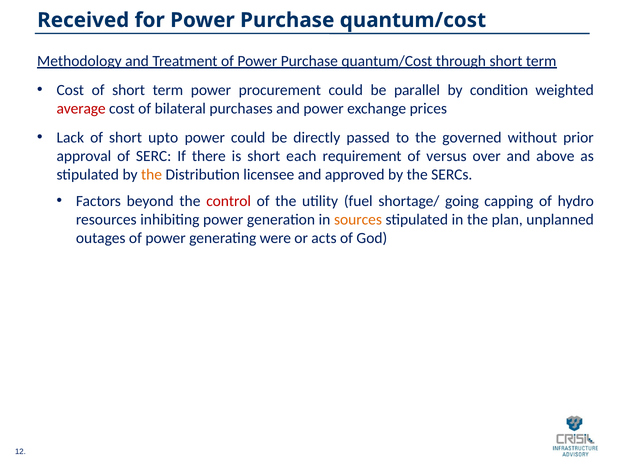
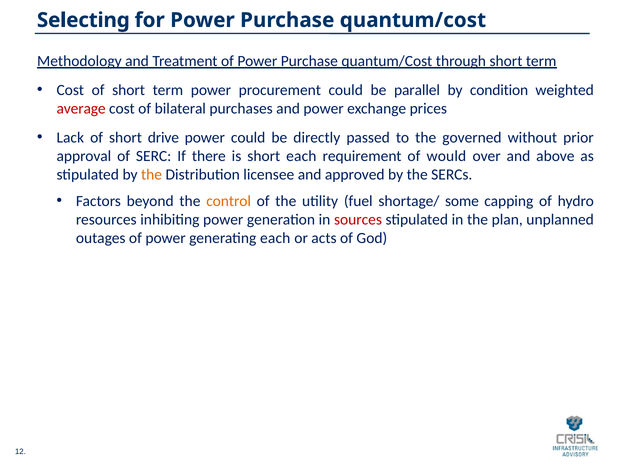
Received: Received -> Selecting (83, 20)
upto: upto -> drive (163, 137)
versus: versus -> would (446, 156)
control colour: red -> orange (229, 201)
going: going -> some (462, 201)
sources colour: orange -> red (358, 220)
generating were: were -> each (275, 238)
